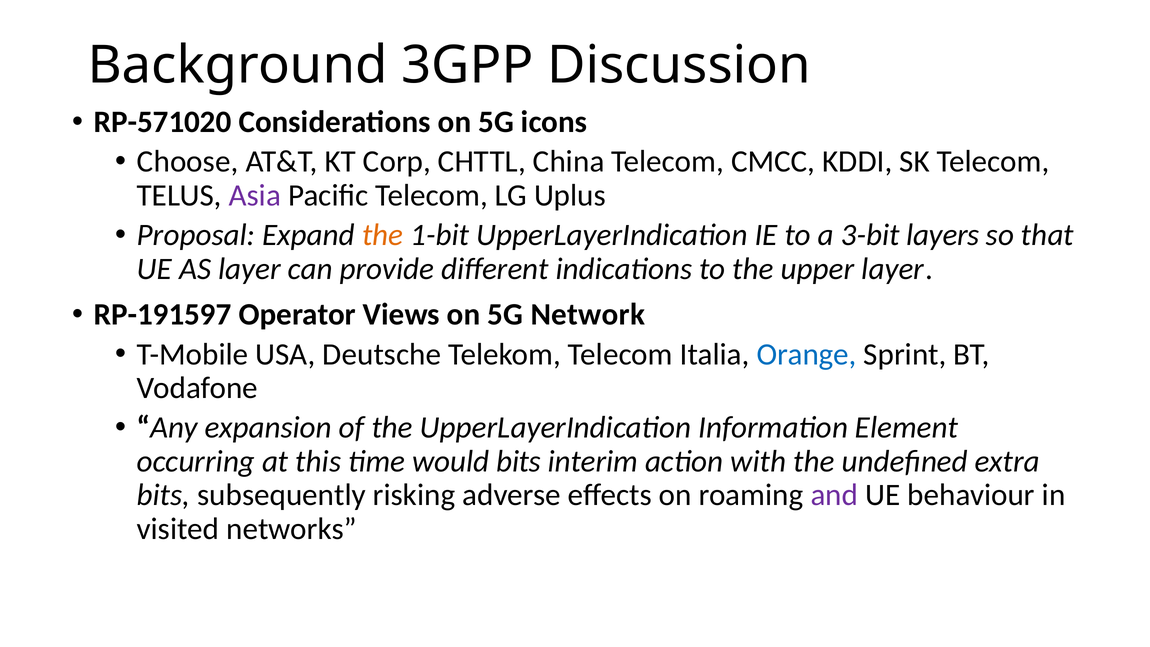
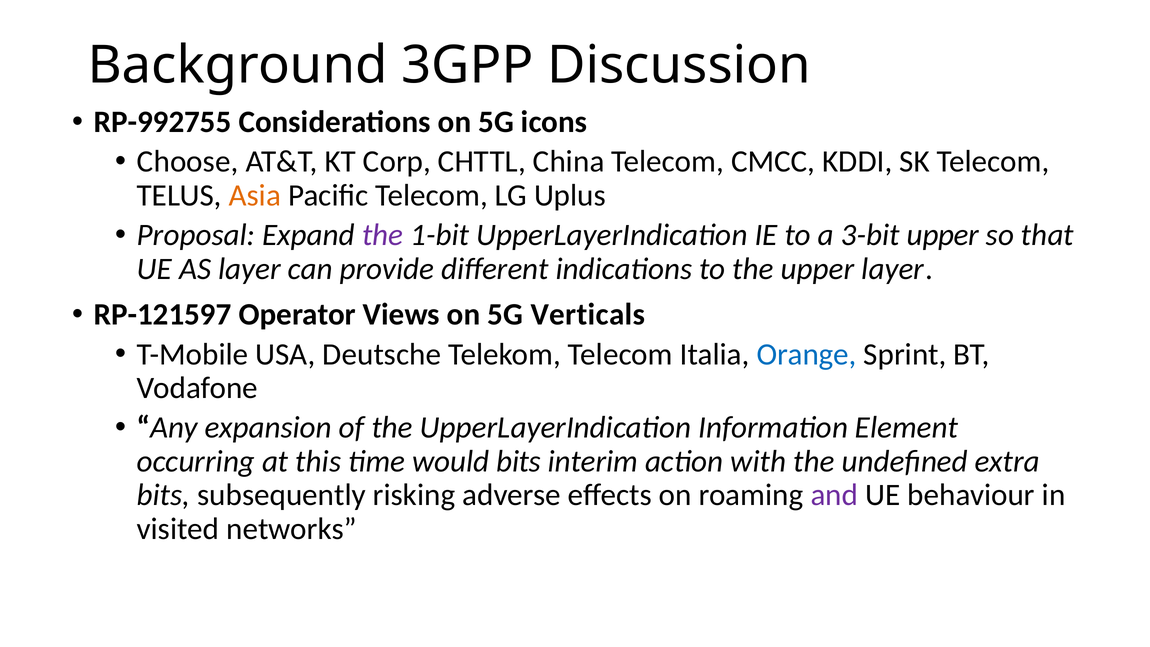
RP-571020: RP-571020 -> RP-992755 (163, 122)
Asia colour: purple -> orange (255, 195)
the colour: orange -> purple (383, 235)
3-bit layers: layers -> upper (943, 235)
RP-191597: RP-191597 -> RP-121597 (163, 315)
Network: Network -> Verticals (588, 315)
